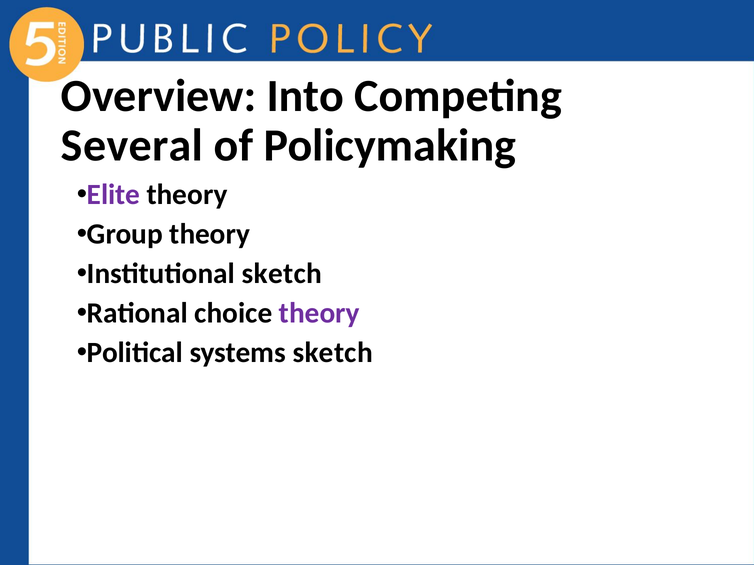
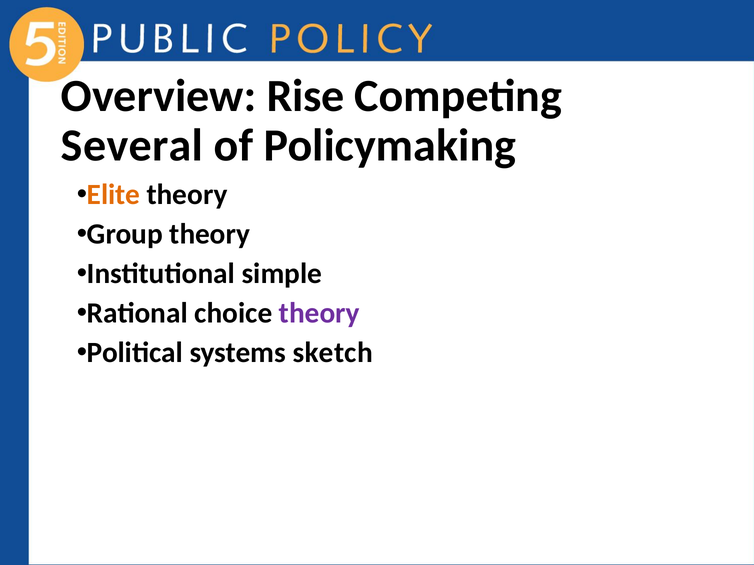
Into: Into -> Rise (306, 96)
Elite colour: purple -> orange (114, 195)
Institutional sketch: sketch -> simple (282, 274)
